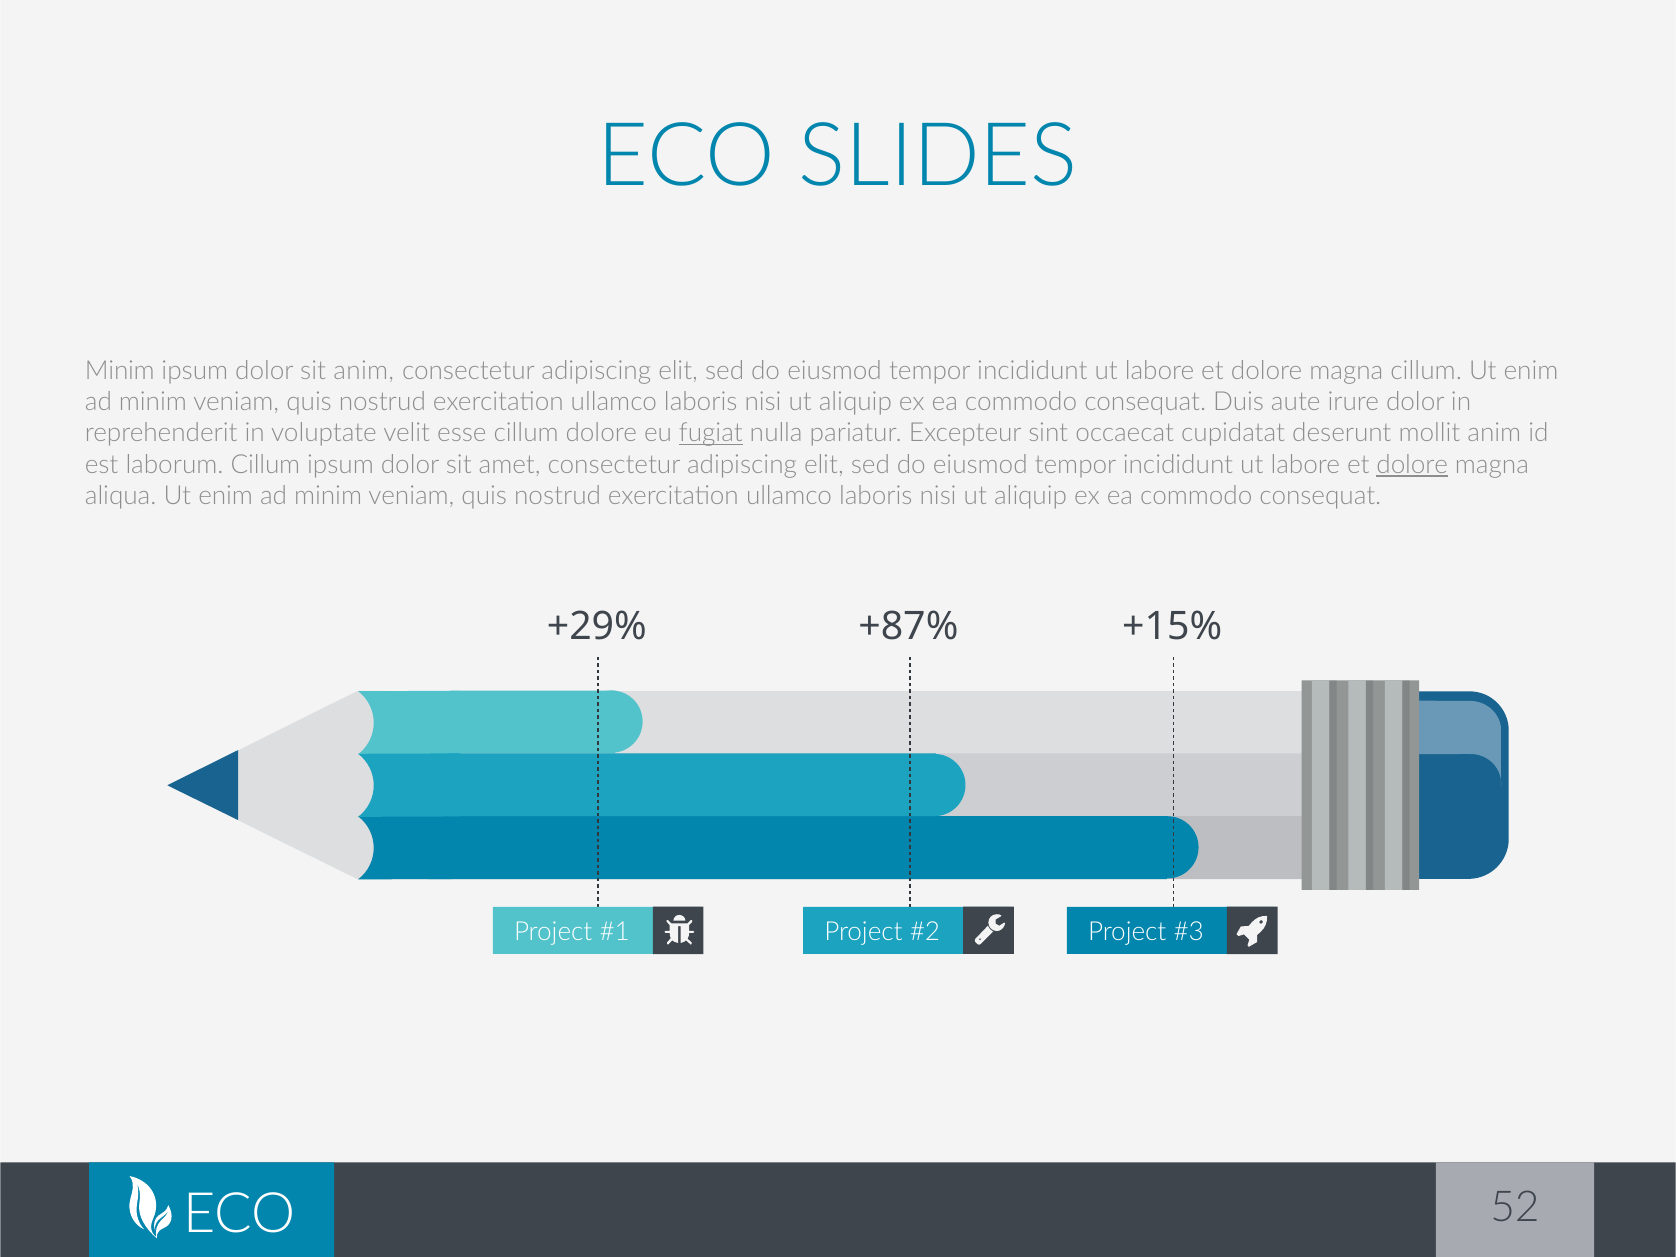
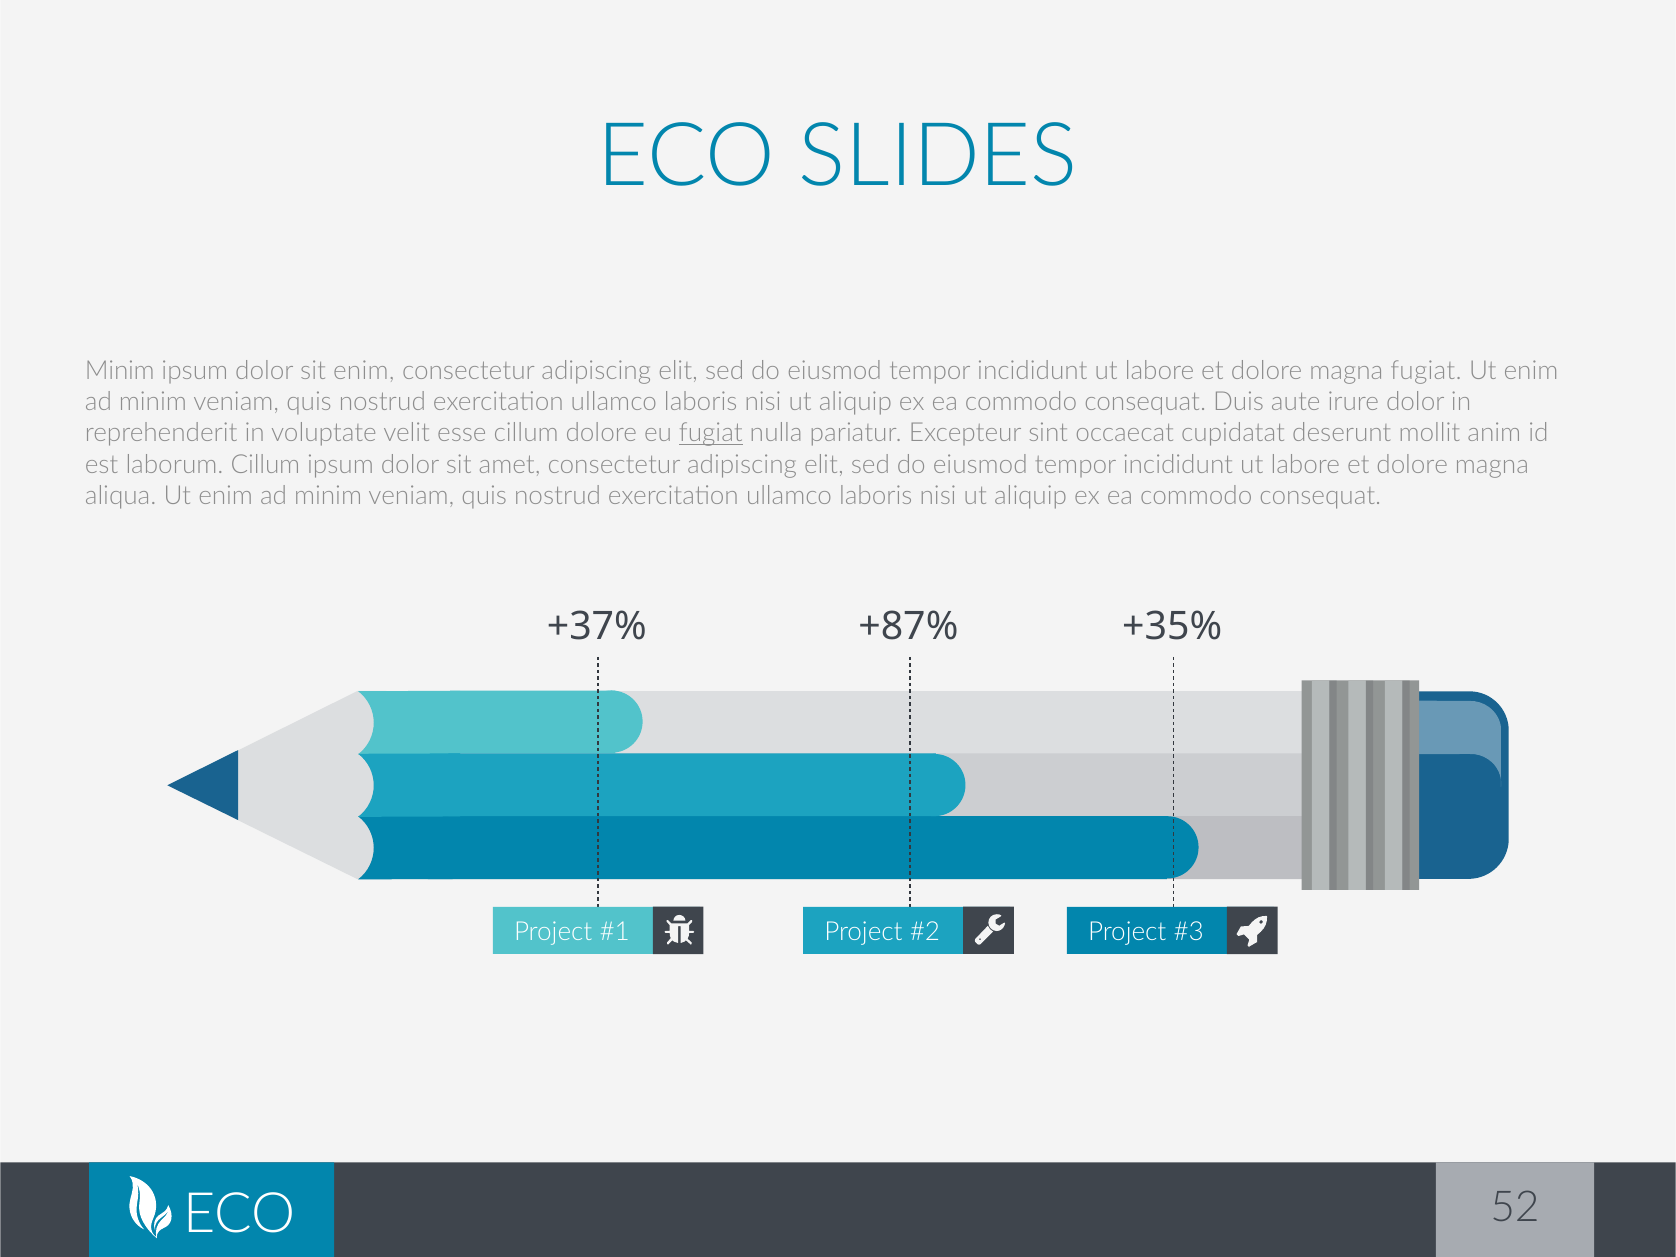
sit anim: anim -> enim (364, 370)
magna cillum: cillum -> fugiat (1426, 370)
dolore underline: present -> none (1412, 465)
+29%: +29% -> +37% (597, 626)
+15%: +15% -> +35% (1172, 626)
